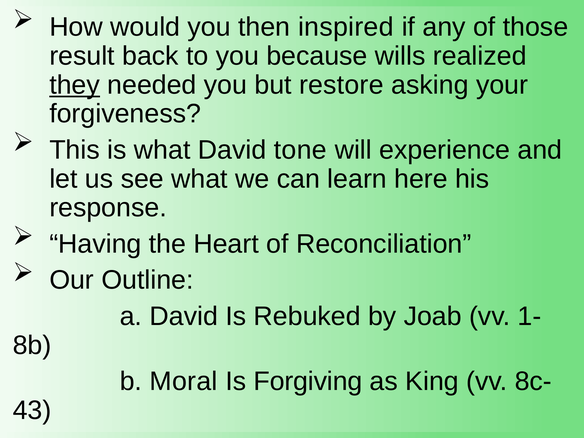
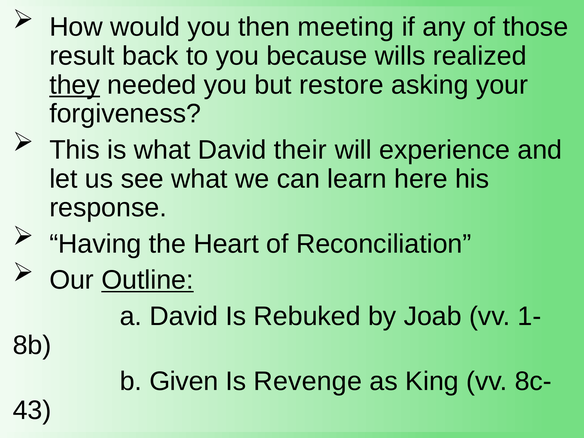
inspired: inspired -> meeting (346, 27)
tone: tone -> their (300, 150)
Outline underline: none -> present (147, 280)
Moral: Moral -> Given (184, 381)
Forgiving: Forgiving -> Revenge (308, 381)
